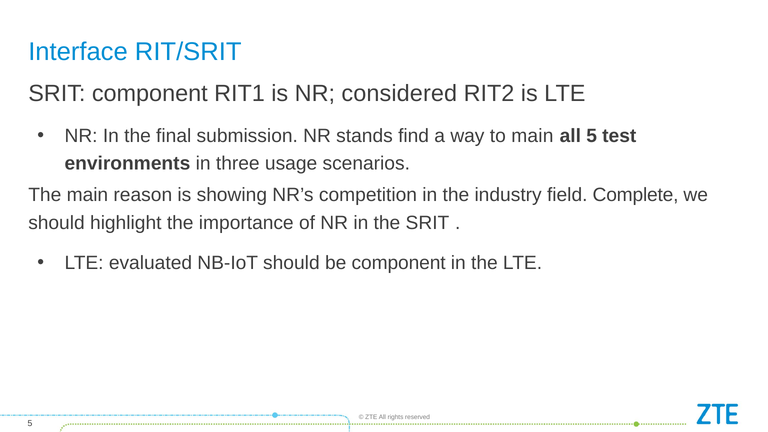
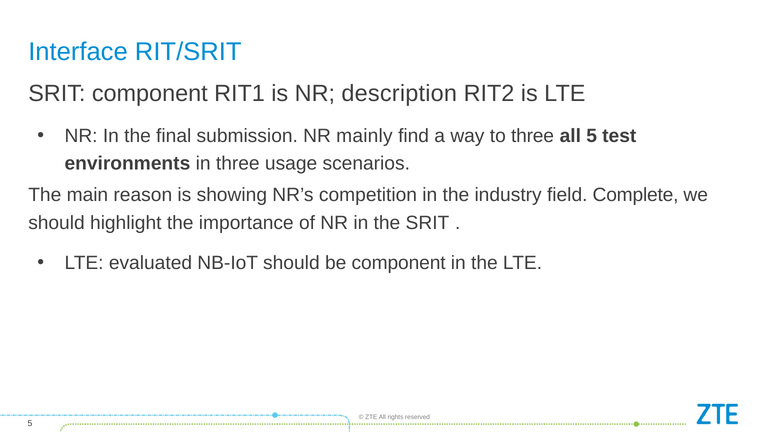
considered: considered -> description (399, 93)
stands: stands -> mainly (364, 136)
to main: main -> three (533, 136)
